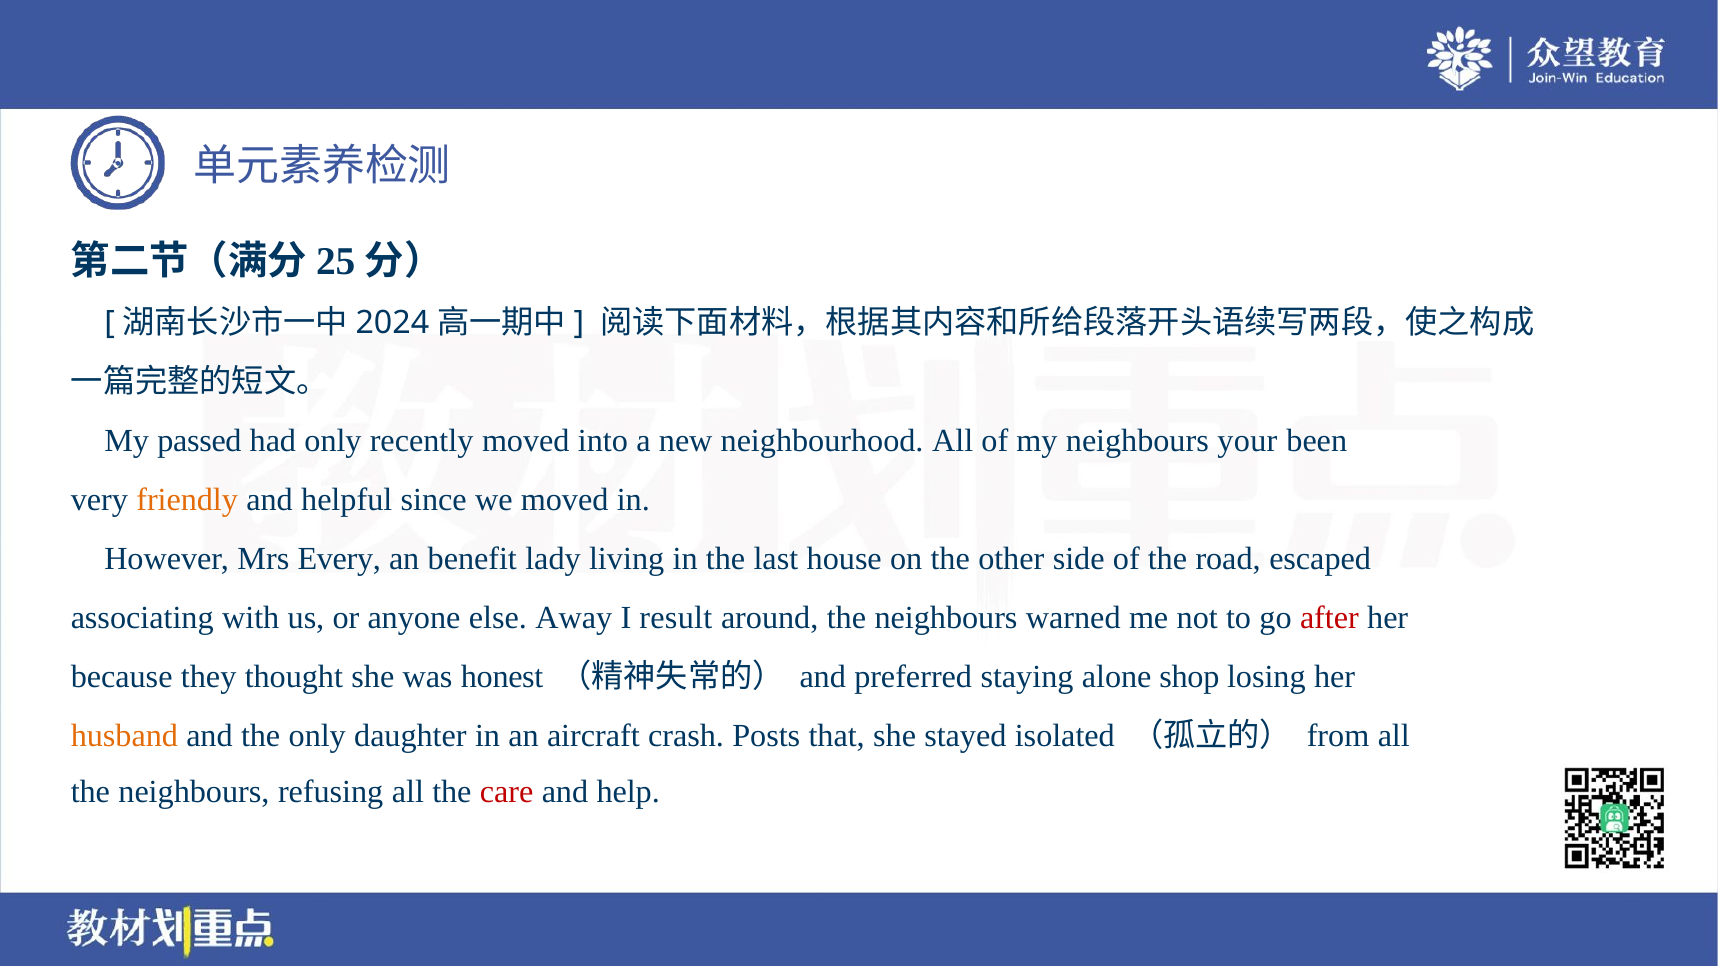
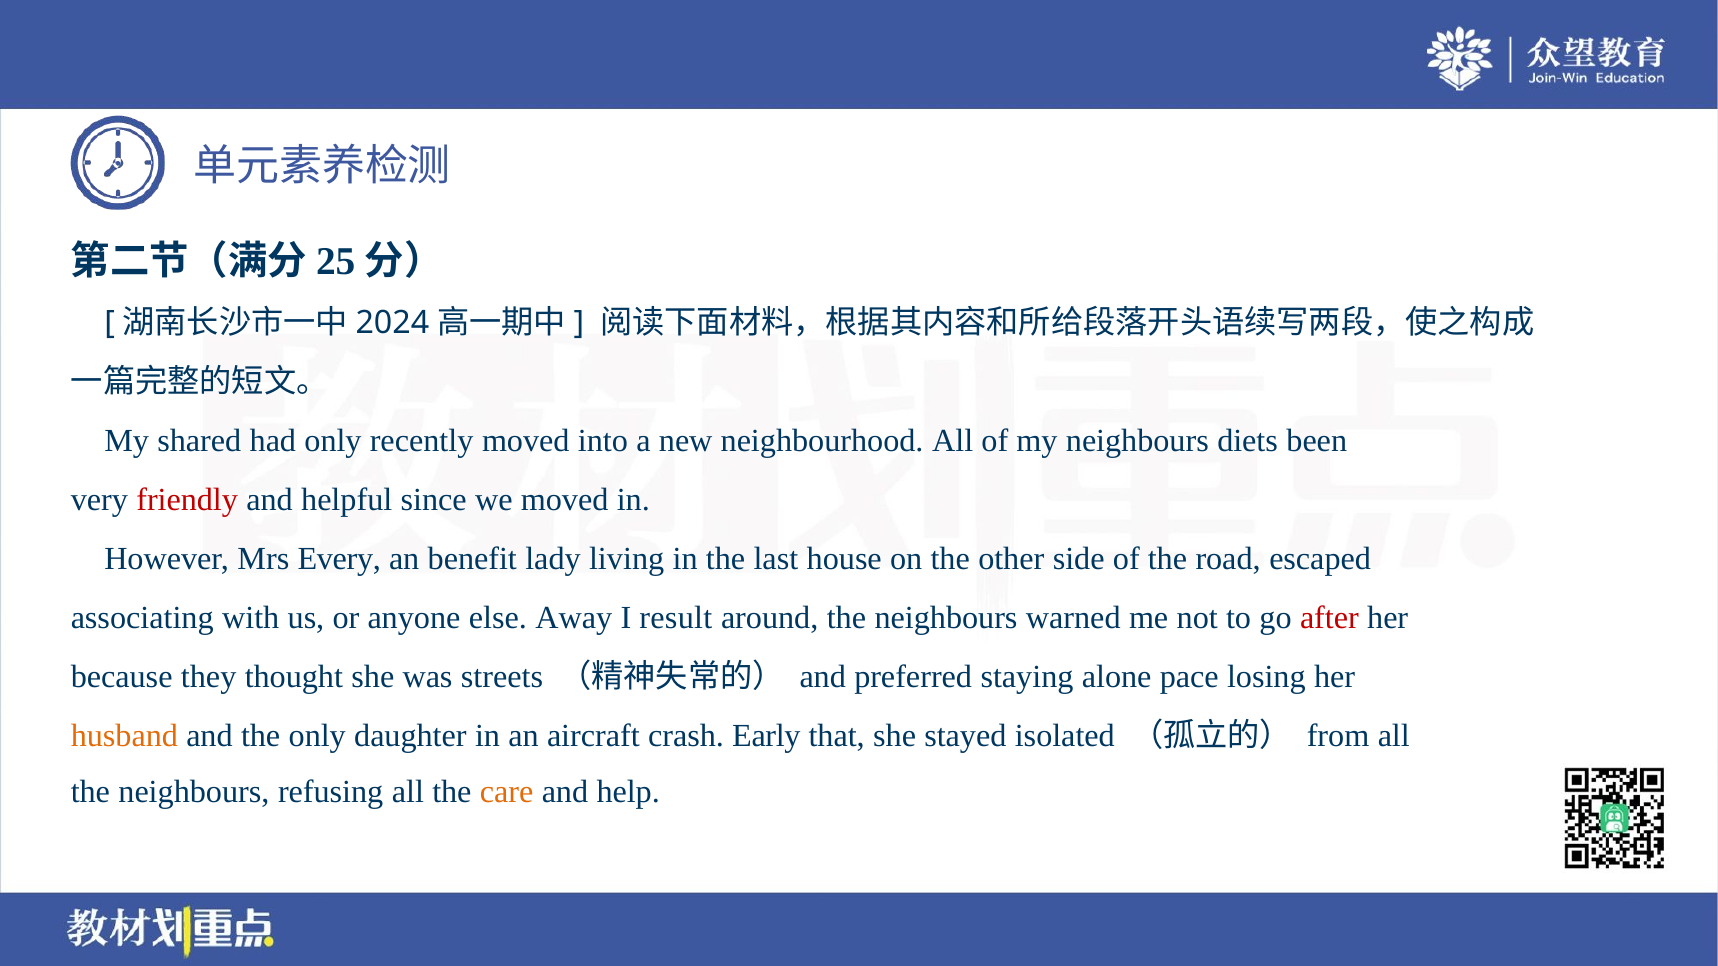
passed: passed -> shared (199, 441)
your: your -> diets (1248, 441)
friendly colour: orange -> red (187, 500)
honest: honest -> streets (502, 677)
shop: shop -> pace (1189, 677)
Posts: Posts -> Early (766, 736)
care colour: red -> orange (507, 792)
